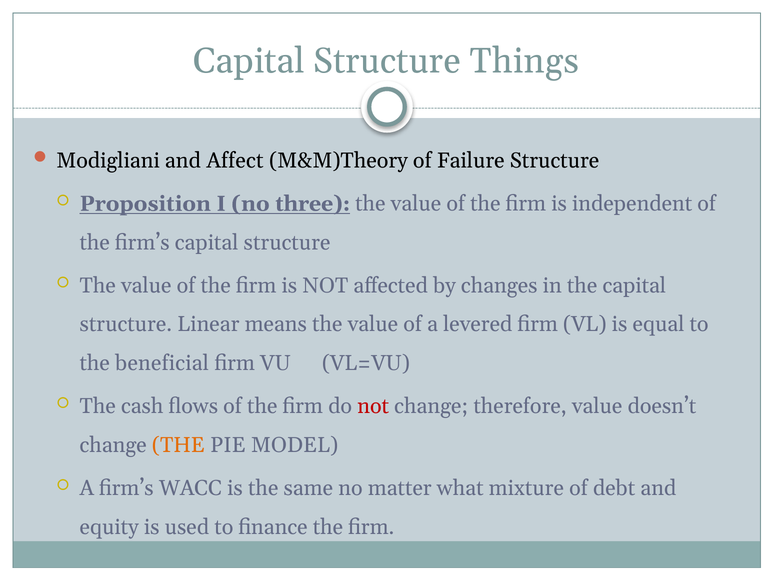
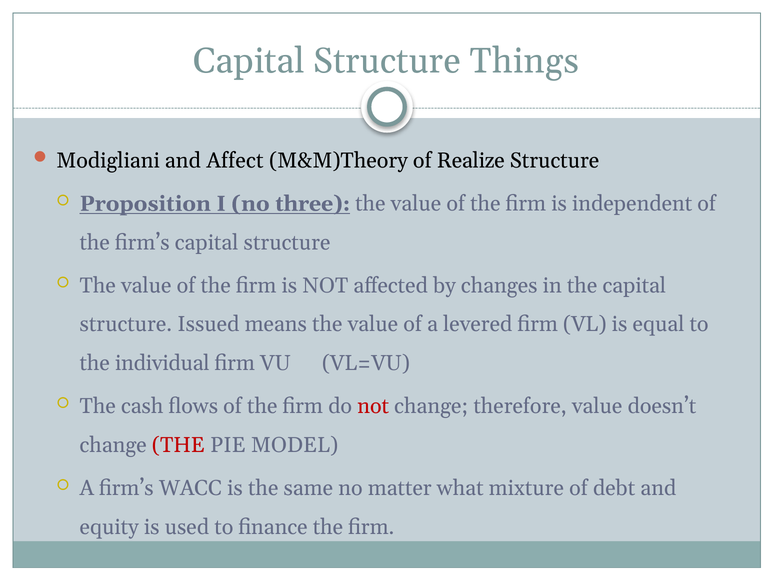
Failure: Failure -> Realize (471, 160)
Linear: Linear -> Issued (208, 324)
beneficial: beneficial -> individual (162, 363)
THE colour: orange -> red (178, 445)
